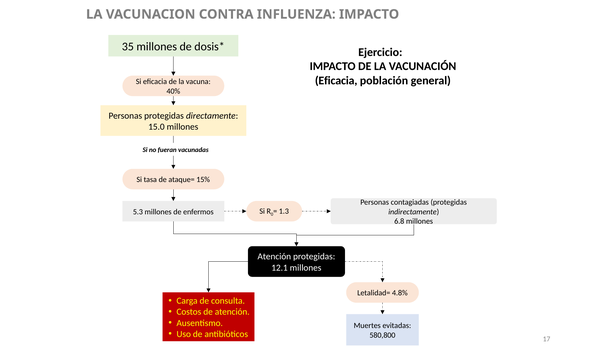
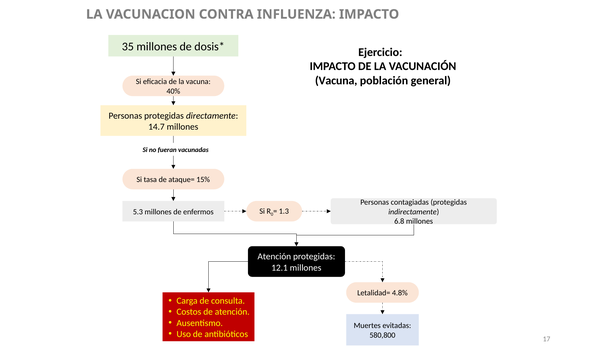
Eficacia: Eficacia -> Vacuna (336, 81)
15.0: 15.0 -> 14.7 (156, 127)
